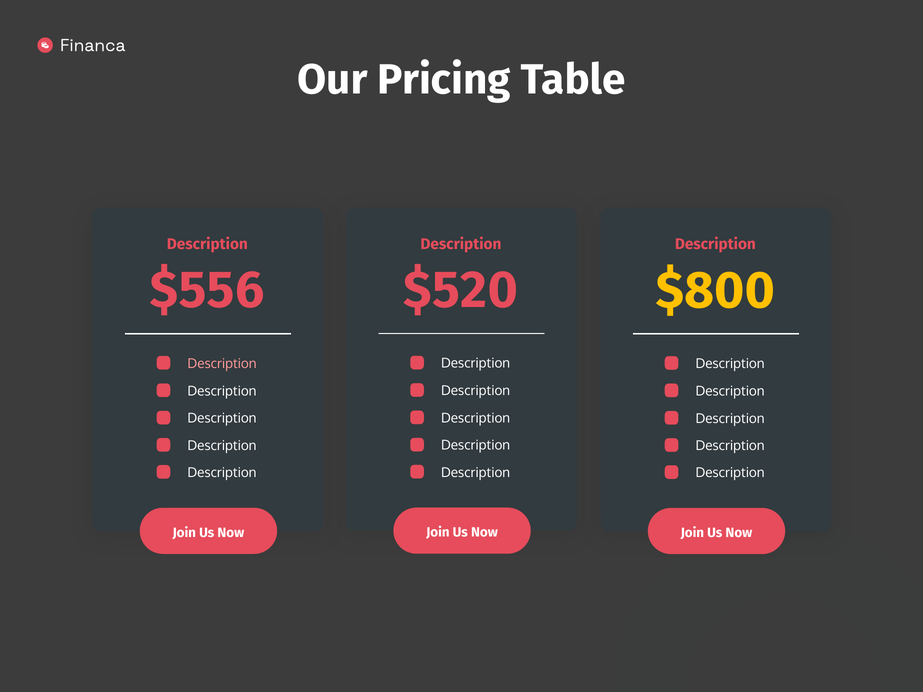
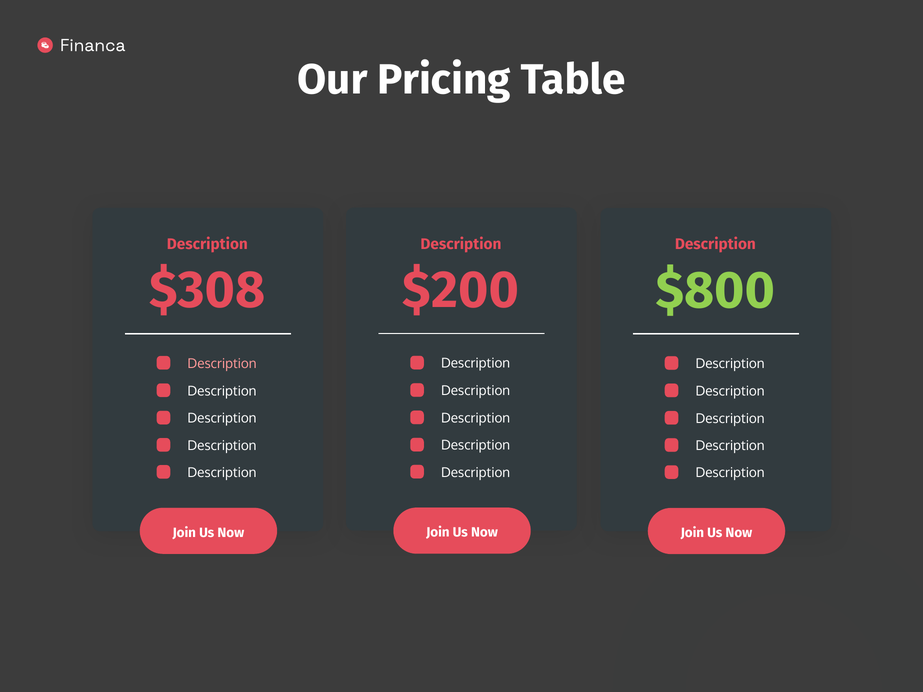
$520: $520 -> $200 (461, 290)
$556: $556 -> $308 (207, 290)
$800 colour: yellow -> light green (715, 291)
